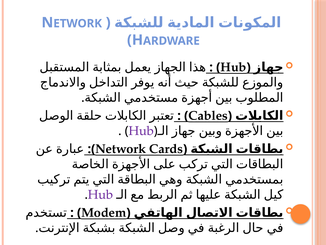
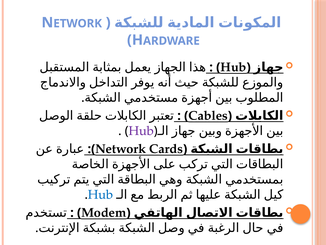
Hub colour: purple -> blue (100, 194)
